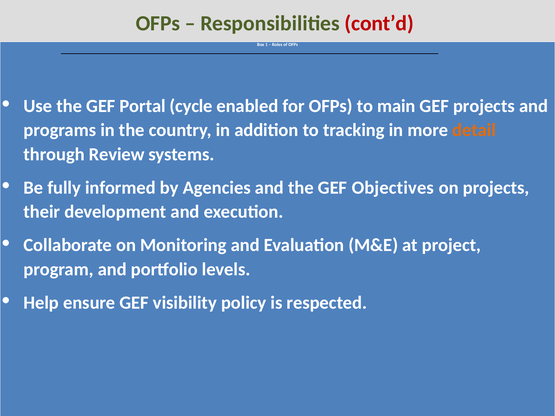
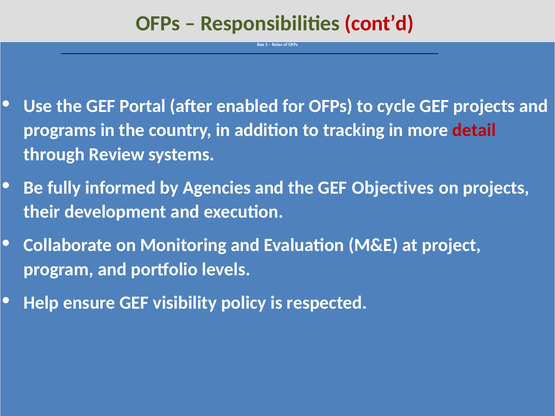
cycle: cycle -> after (191, 106)
main: main -> cycle (396, 106)
detail colour: orange -> red (474, 130)
